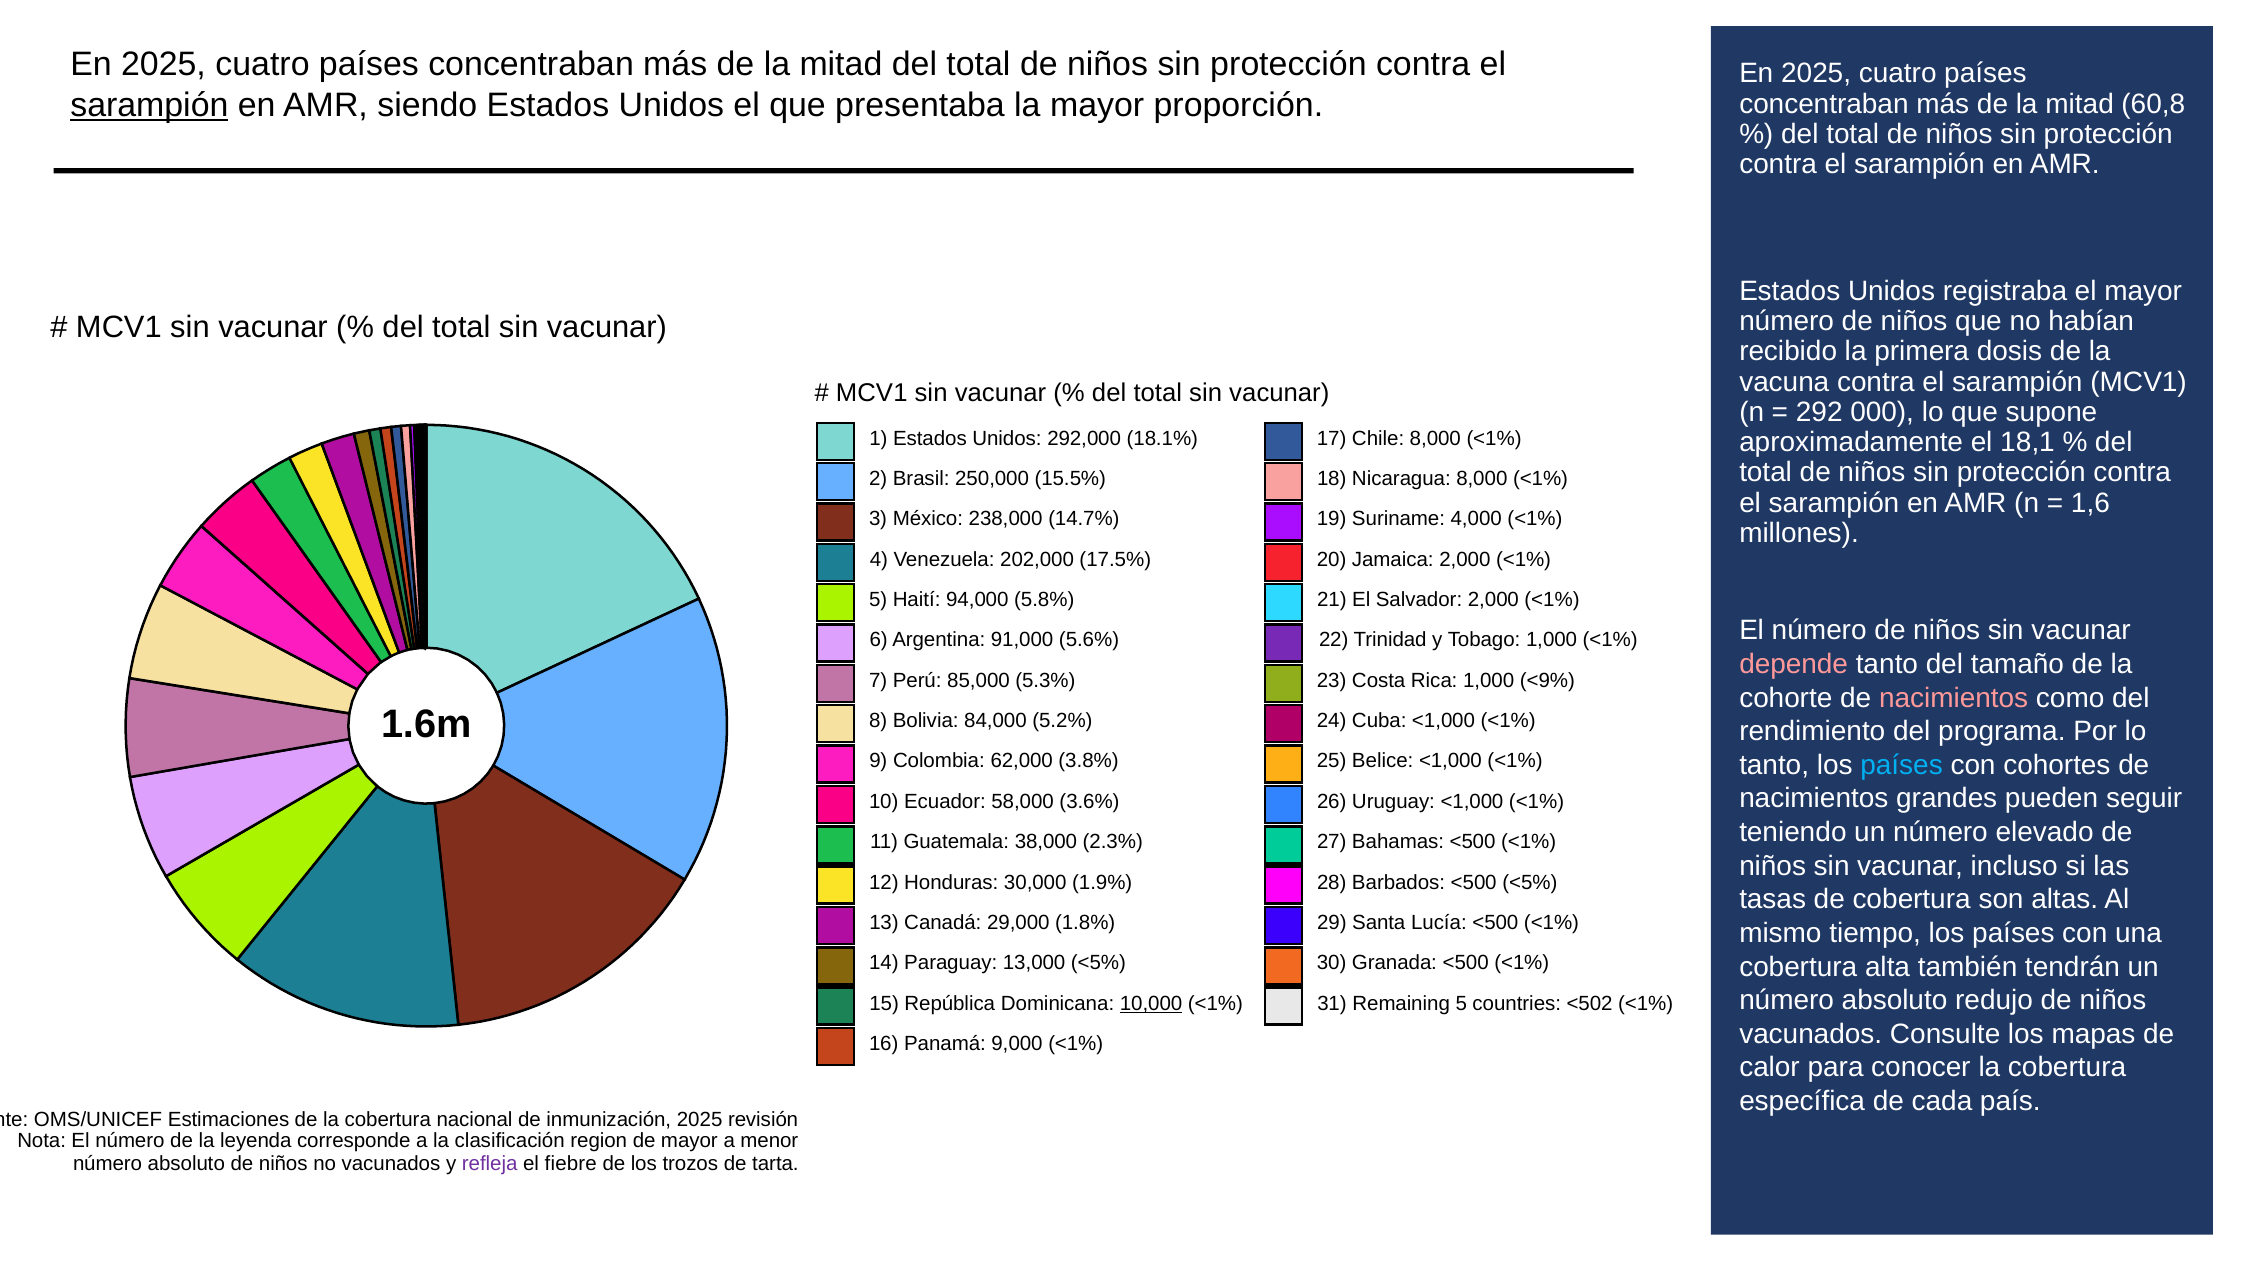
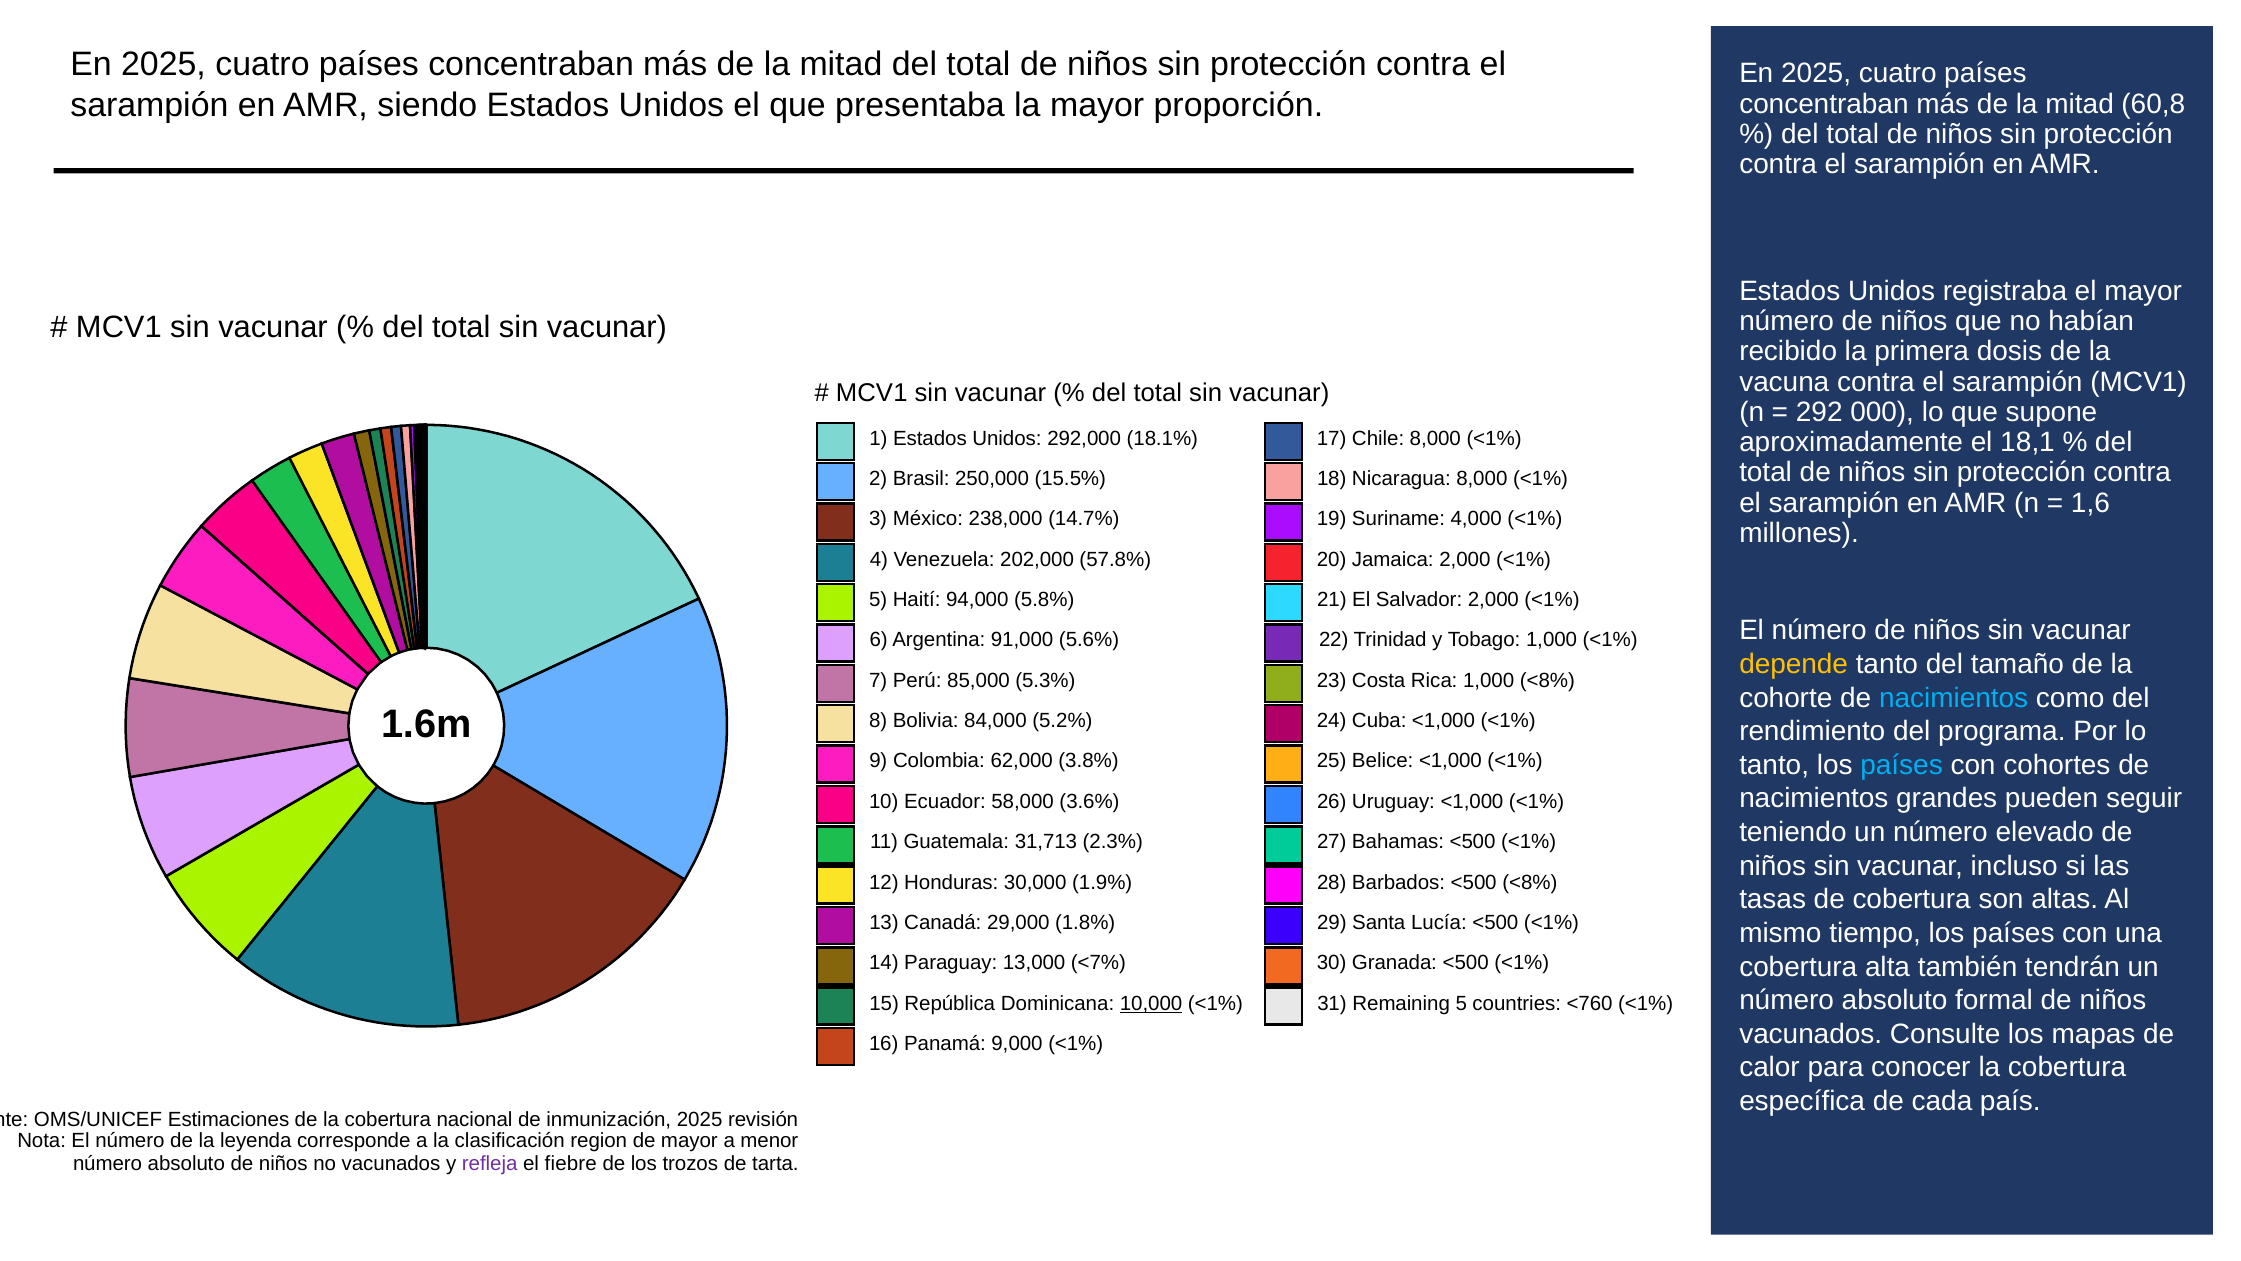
sarampión underline: present -> none (149, 105)
17.5%: 17.5% -> 57.8% (1115, 559)
depende colour: pink -> yellow (1794, 664)
1,000 <9%: <9% -> <8% (1547, 680)
nacimientos colour: pink -> light blue (1954, 698)
38,000: 38,000 -> 31,713 (1046, 842)
<500 <5%: <5% -> <8% (1530, 882)
13,000 <5%: <5% -> <7% (1098, 963)
redujo: redujo -> formal (1994, 1000)
<502: <502 -> <760 (1590, 1003)
